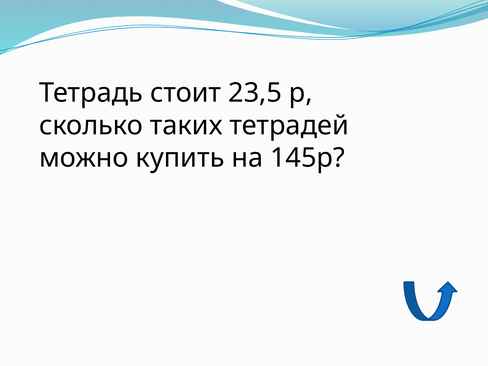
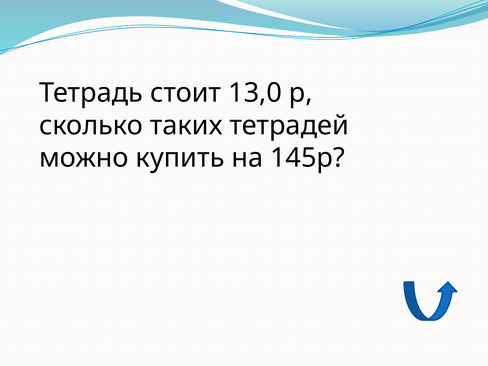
23,5: 23,5 -> 13,0 (255, 93)
